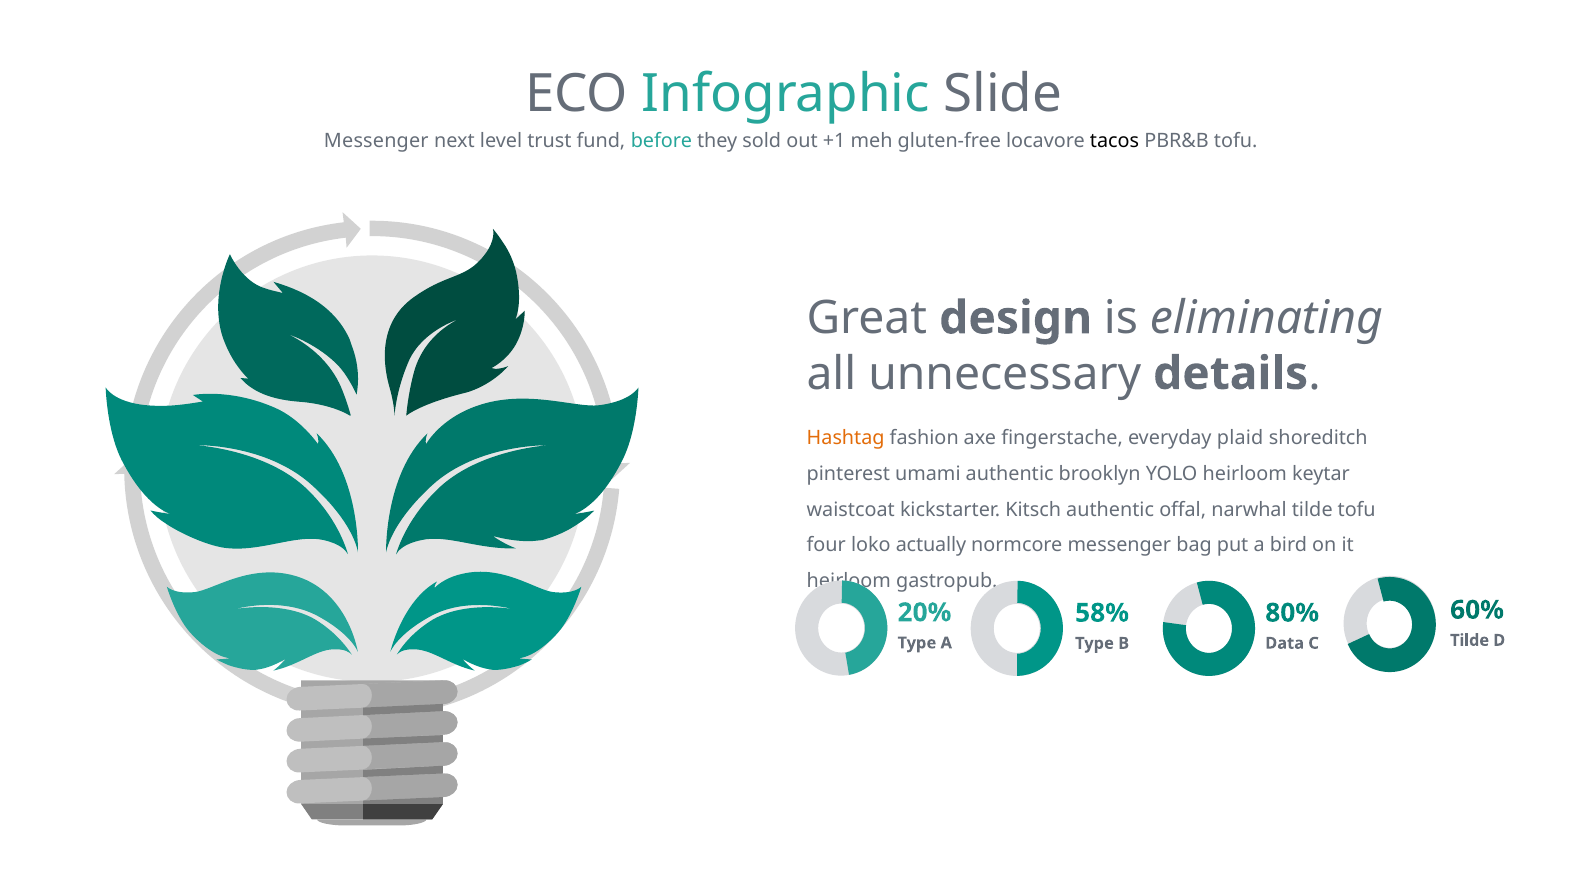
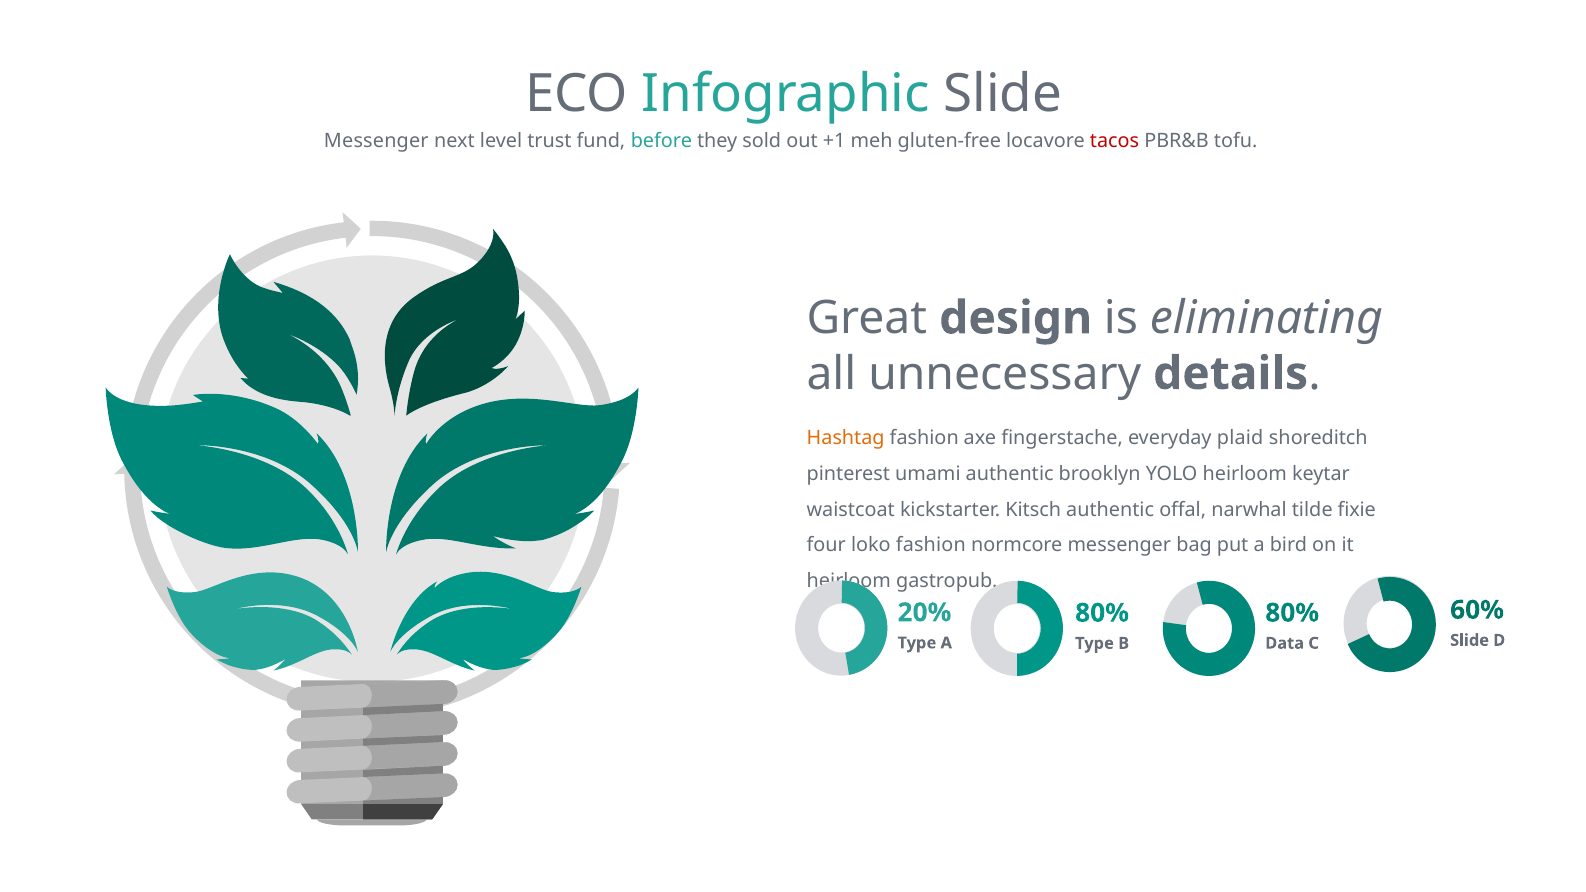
tacos colour: black -> red (1115, 141)
tilde tofu: tofu -> fixie (1357, 510)
loko actually: actually -> fashion (931, 545)
58%: 58% -> 80% (1102, 613)
Tilde: Tilde -> Slide (1470, 640)
